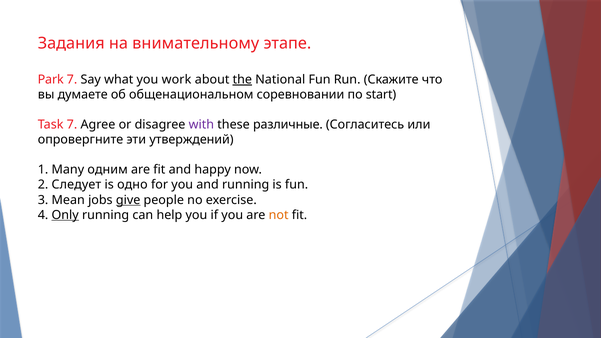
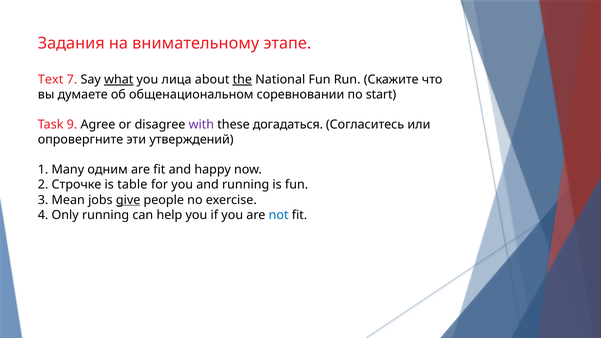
Park: Park -> Text (51, 80)
what underline: none -> present (119, 80)
work: work -> лица (177, 80)
Task 7: 7 -> 9 (72, 125)
различные: различные -> догадаться (288, 125)
Следует: Следует -> Строчке (76, 185)
одно: одно -> table (132, 185)
Only underline: present -> none (65, 215)
not colour: orange -> blue (279, 215)
